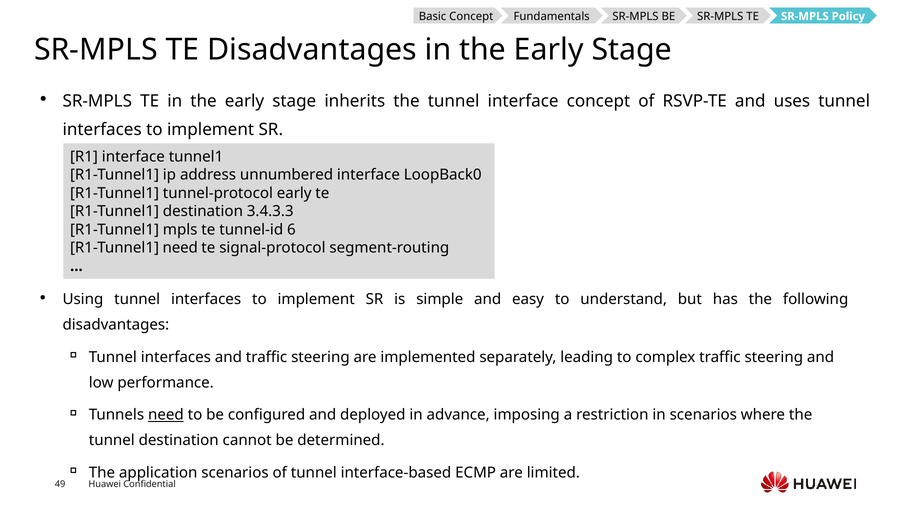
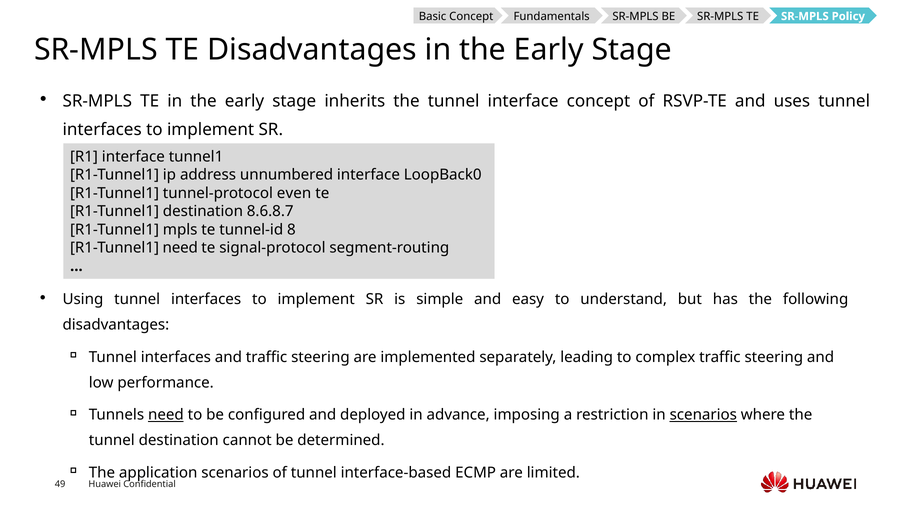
tunnel-protocol early: early -> even (294, 193)
3.4.3.3: 3.4.3.3 -> 8.6.8.7 (270, 211)
6: 6 -> 8 (291, 230)
scenarios underline: none -> present (703, 415)
